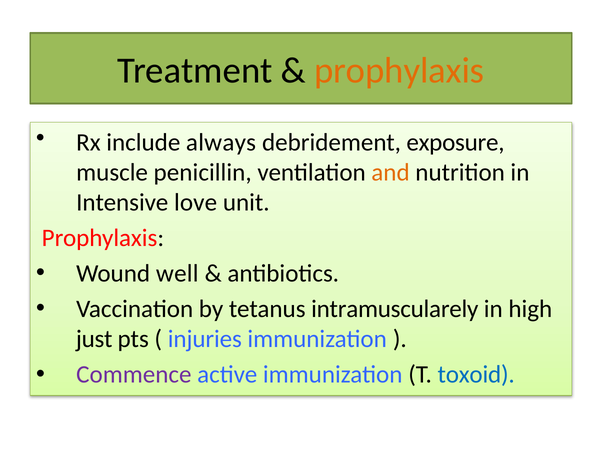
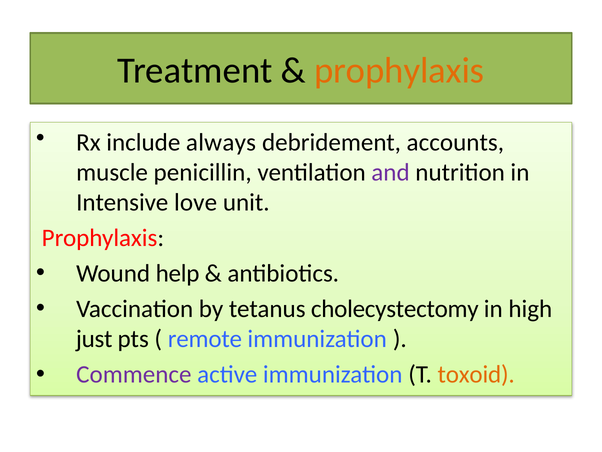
exposure: exposure -> accounts (455, 142)
and colour: orange -> purple (391, 172)
well: well -> help (178, 273)
intramuscularely: intramuscularely -> cholecystectomy (395, 309)
injuries: injuries -> remote (205, 339)
toxoid colour: blue -> orange (476, 374)
